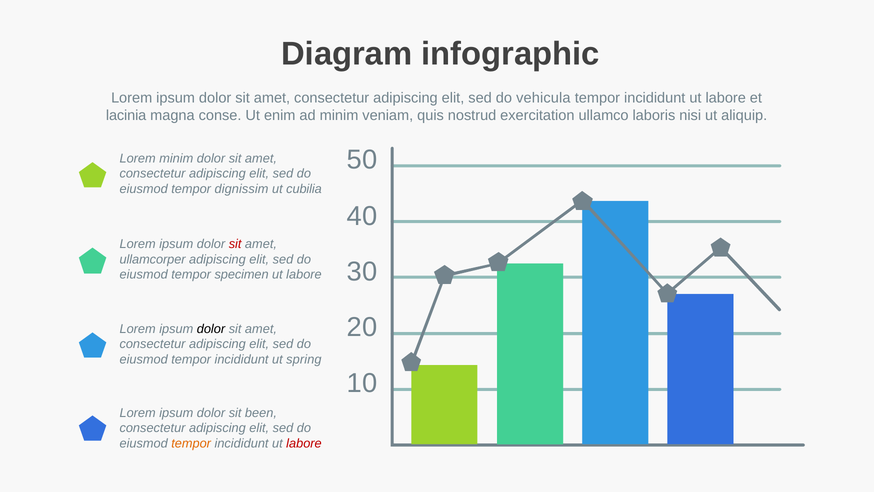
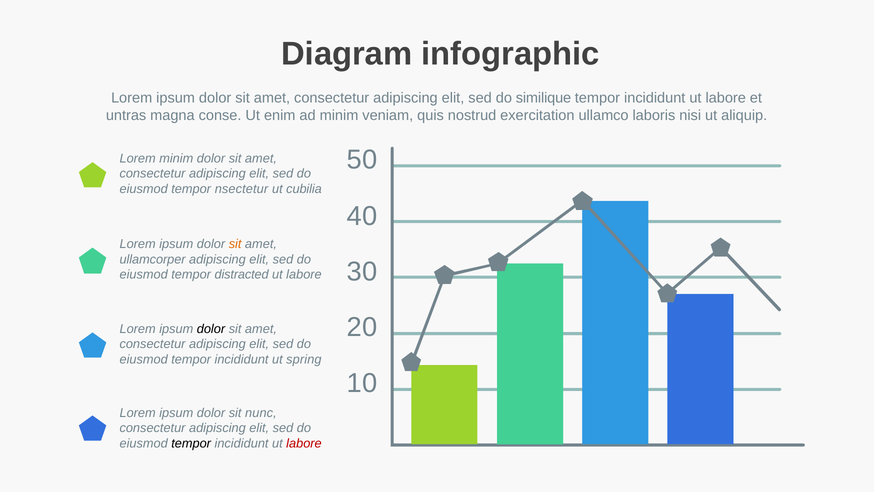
vehicula: vehicula -> similique (543, 98)
lacinia: lacinia -> untras (126, 115)
dignissim: dignissim -> nsectetur (241, 189)
sit colour: red -> orange (235, 244)
specimen: specimen -> distracted (242, 274)
been: been -> nunc (261, 413)
tempor colour: orange -> black (191, 443)
